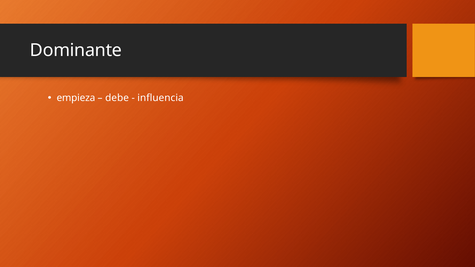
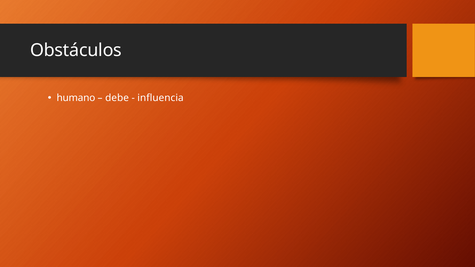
Dominante: Dominante -> Obstáculos (76, 50)
empieza: empieza -> humano (76, 98)
